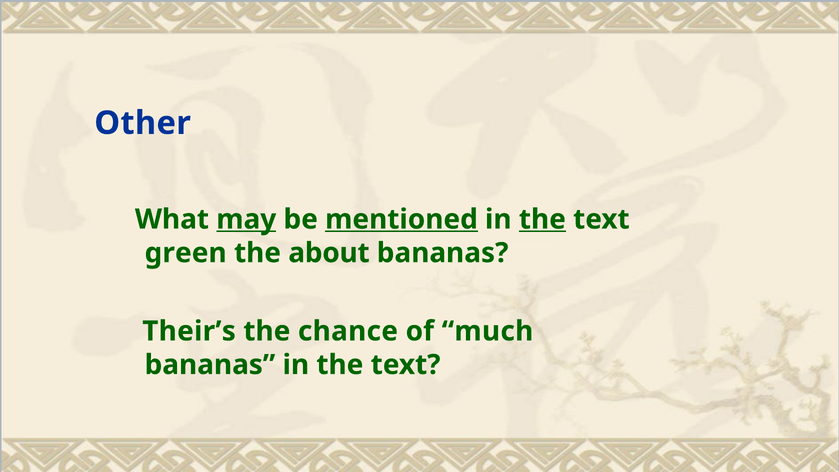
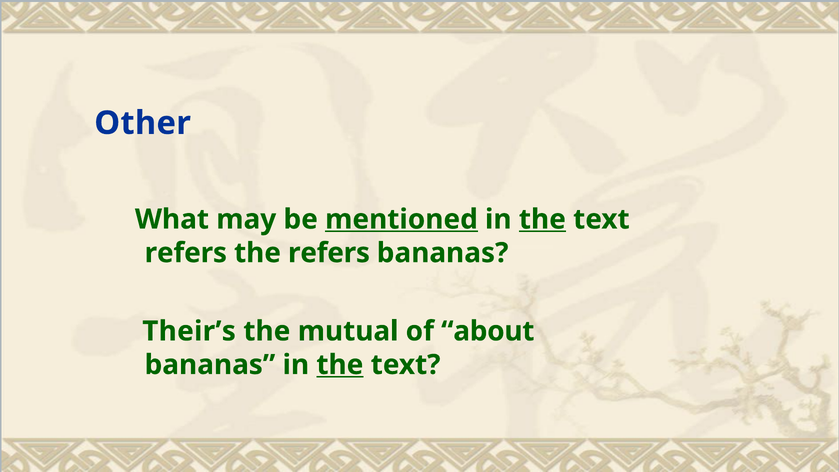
may underline: present -> none (246, 219)
green: green -> refers (186, 253)
the about: about -> refers (329, 253)
chance: chance -> mutual (348, 331)
much: much -> about (488, 331)
the underline: none -> present (340, 365)
